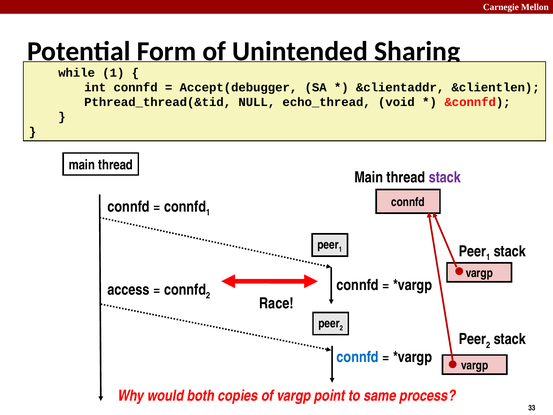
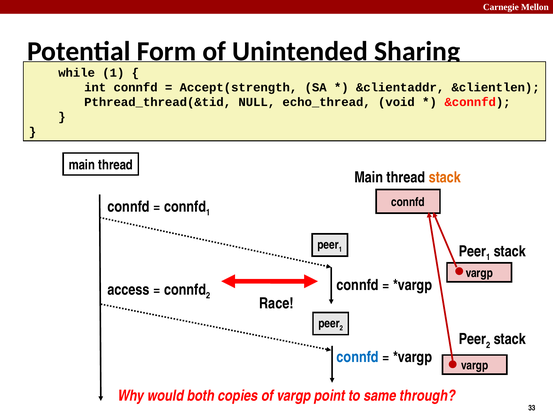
Accept(debugger: Accept(debugger -> Accept(strength (238, 87)
stack colour: purple -> orange (445, 177)
process: process -> through (428, 396)
